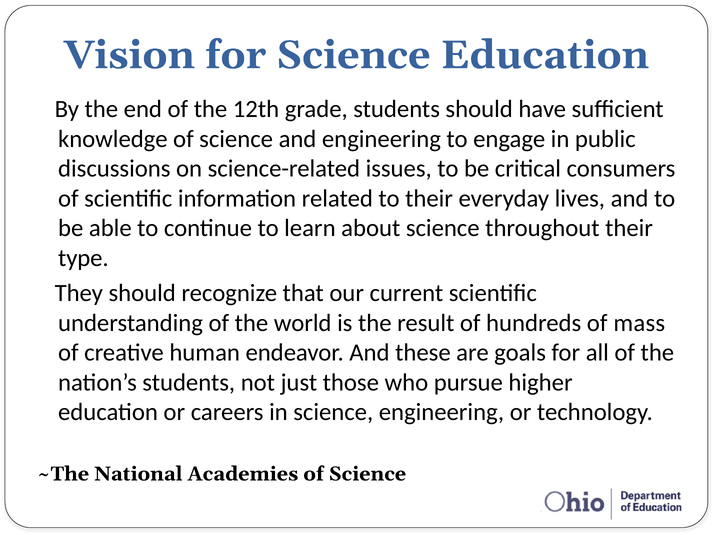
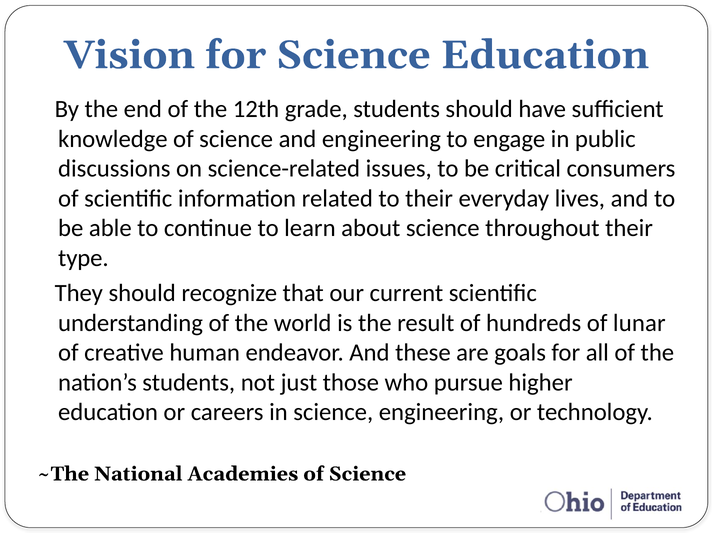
mass: mass -> lunar (639, 323)
